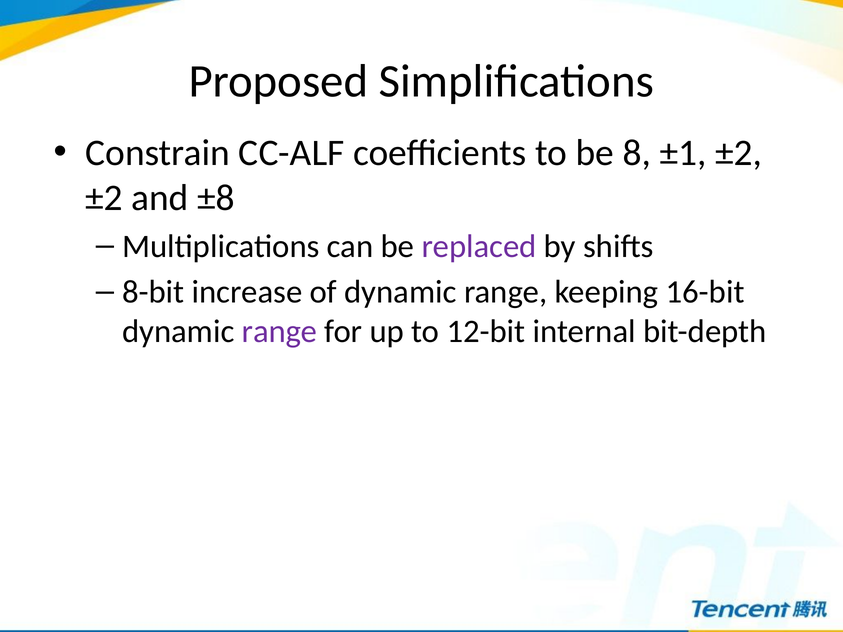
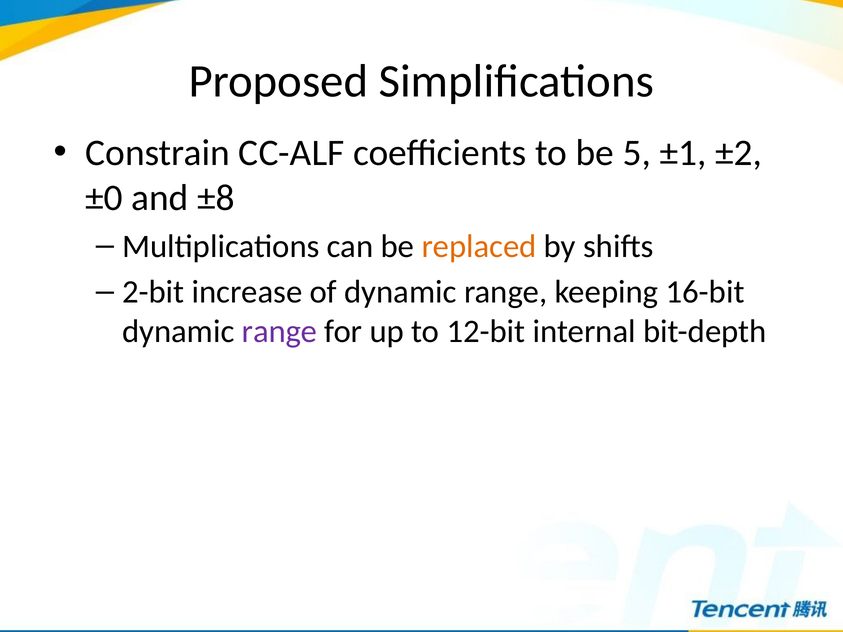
8: 8 -> 5 (637, 153)
±2: ±2 -> ±0 (104, 198)
replaced colour: purple -> orange (479, 246)
8-bit: 8-bit -> 2-bit (153, 292)
